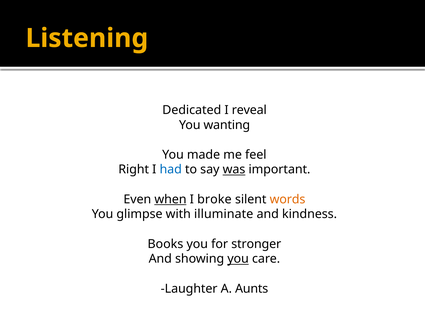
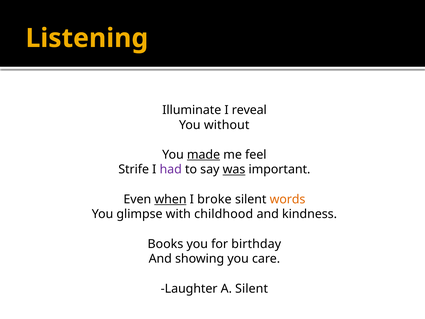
Dedicated: Dedicated -> Illuminate (192, 110)
wanting: wanting -> without (227, 125)
made underline: none -> present (204, 155)
Right: Right -> Strife (134, 169)
had colour: blue -> purple (171, 169)
illuminate: illuminate -> childhood (224, 214)
stronger: stronger -> birthday (256, 244)
you underline: present -> none (238, 259)
A Aunts: Aunts -> Silent (252, 288)
